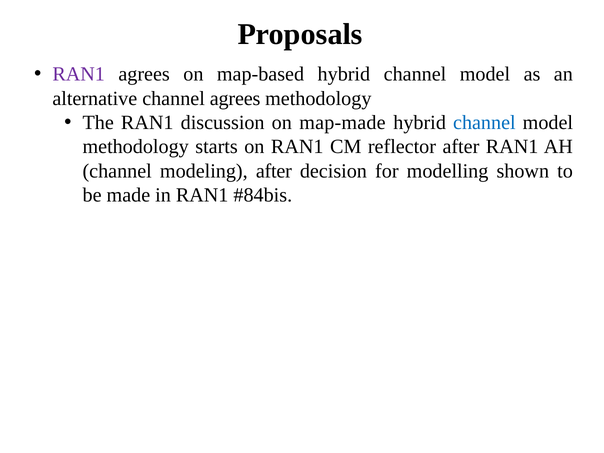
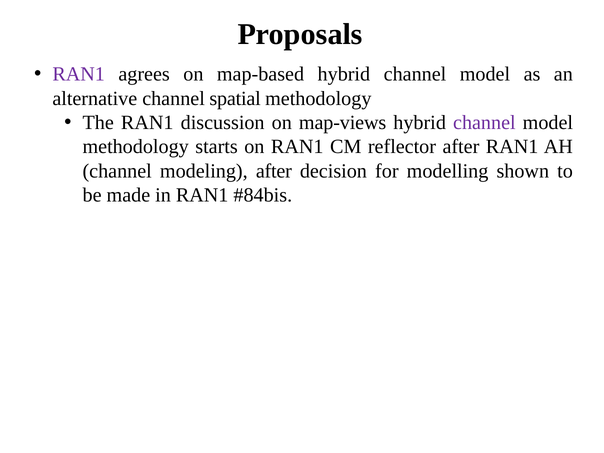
channel agrees: agrees -> spatial (235, 99)
map-made: map-made -> map-views (343, 123)
channel colour: blue -> purple (484, 123)
